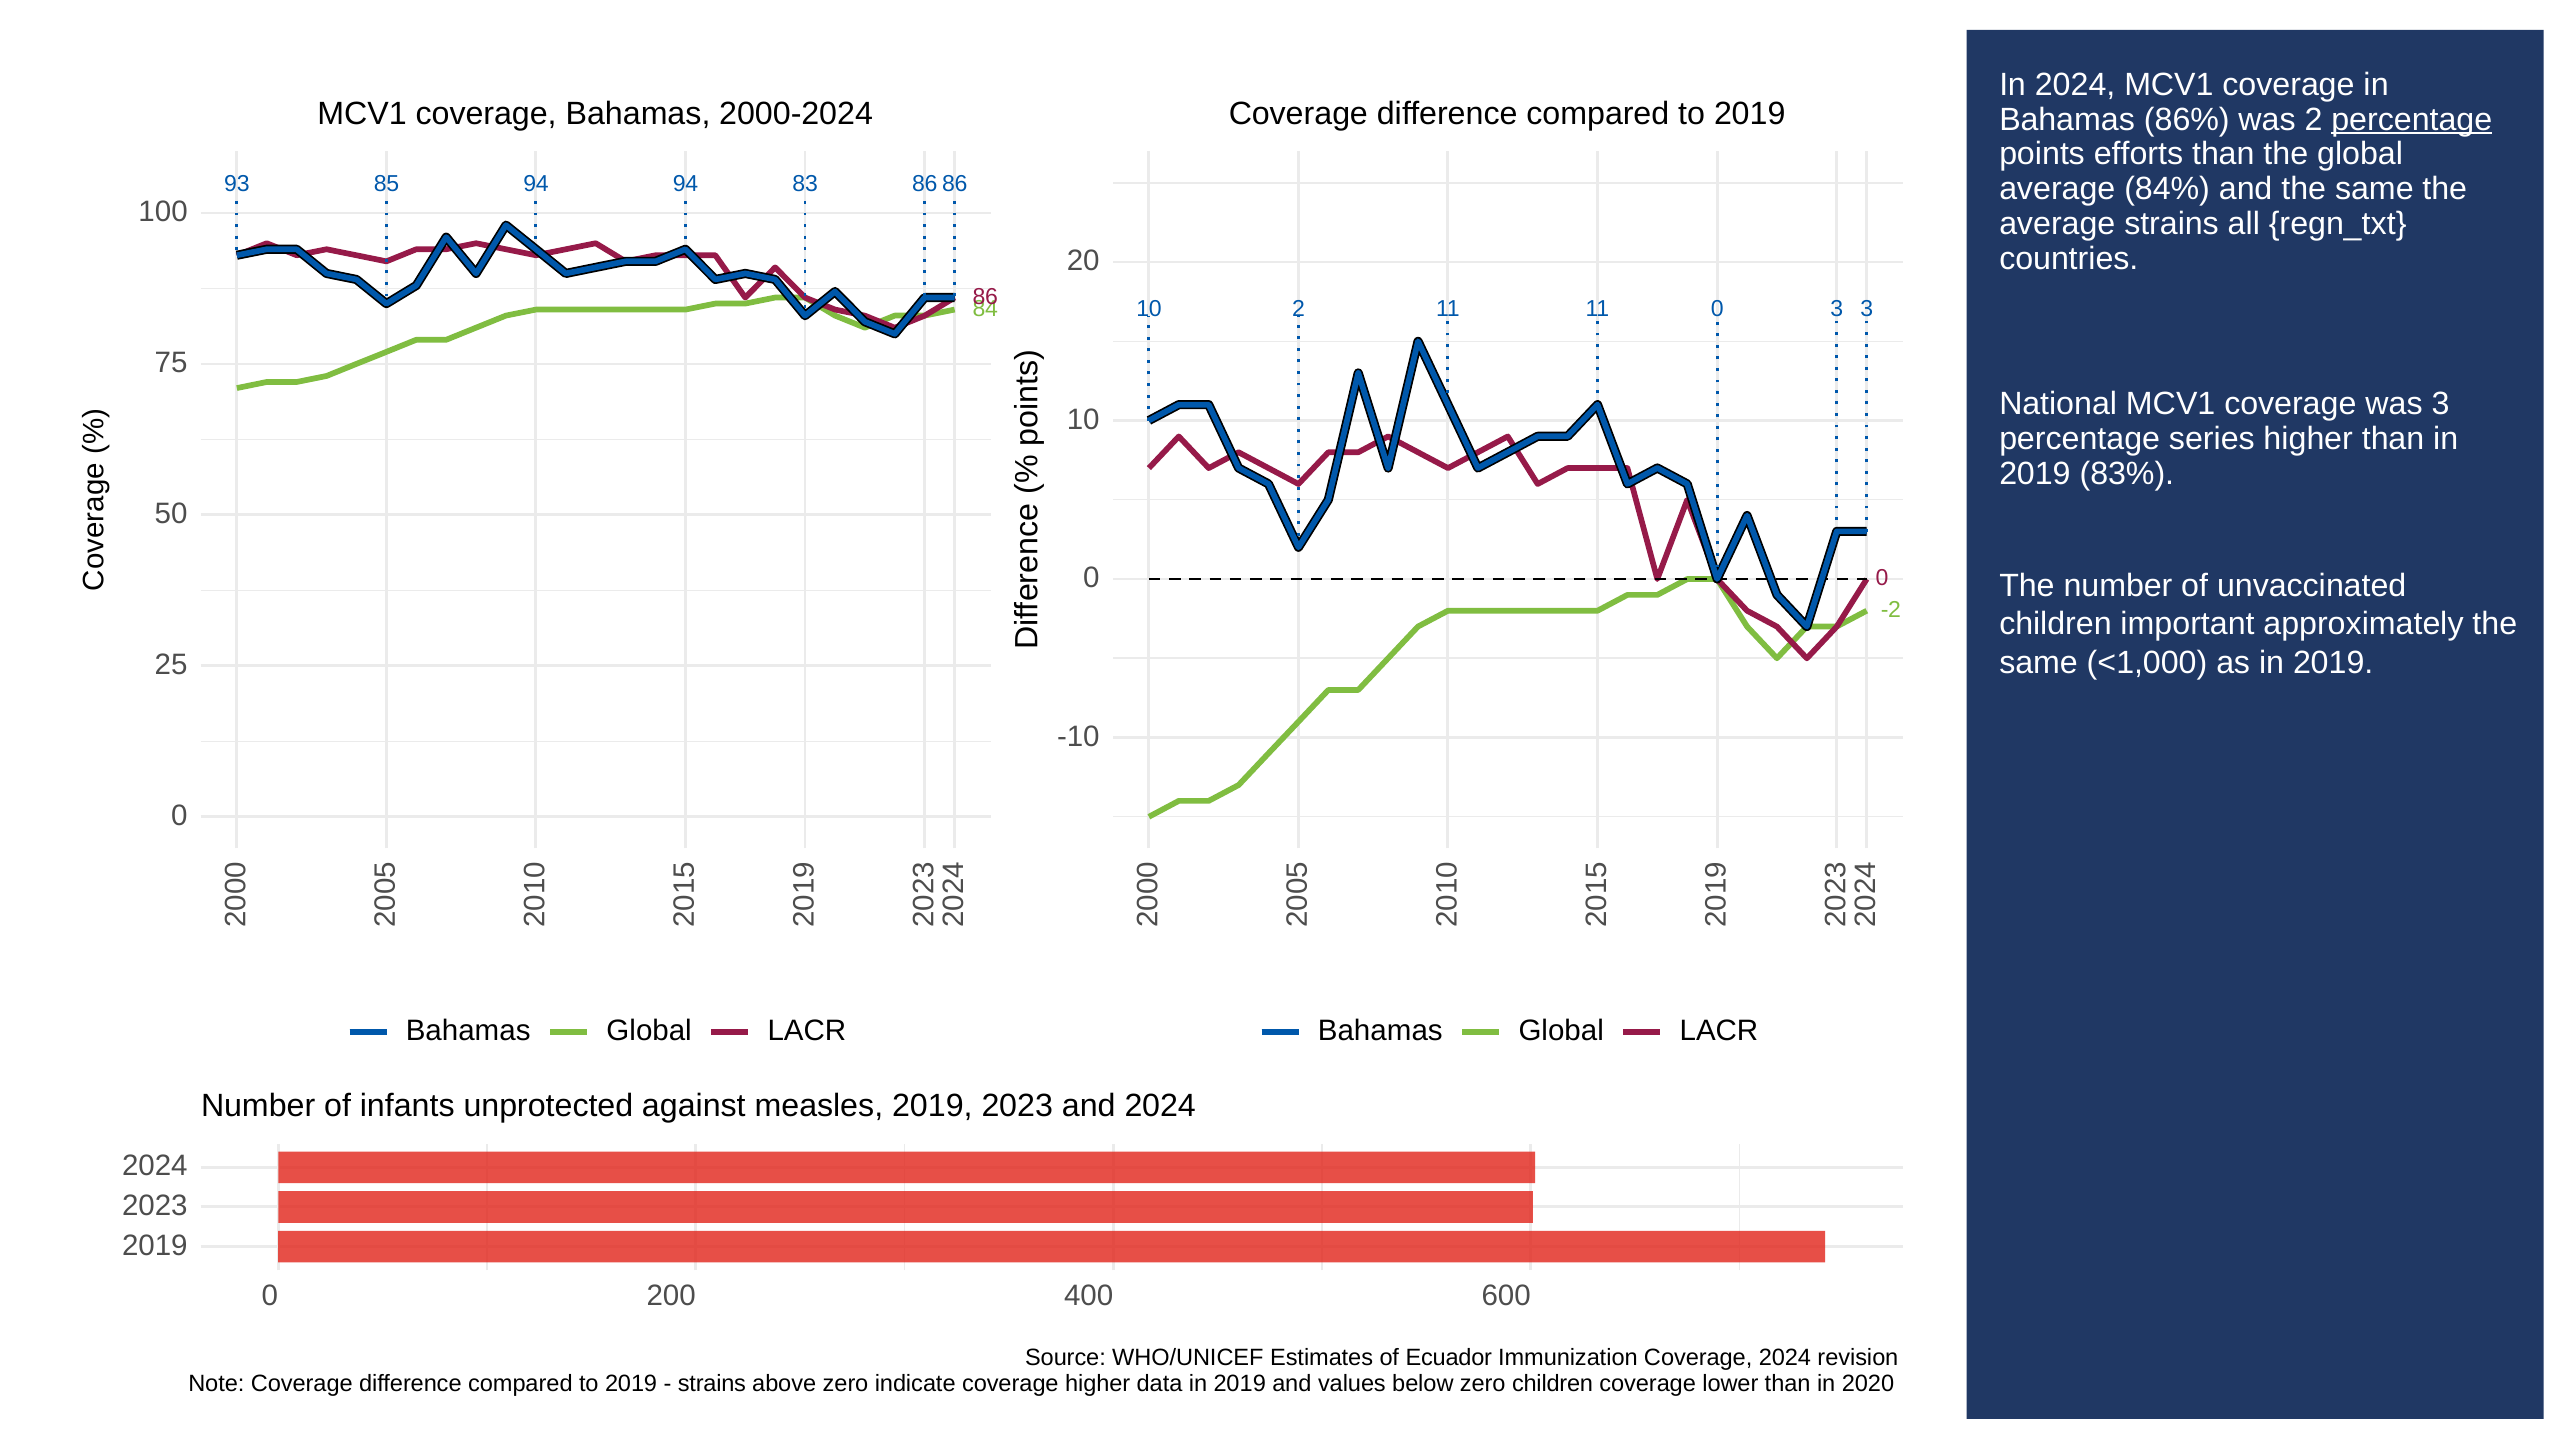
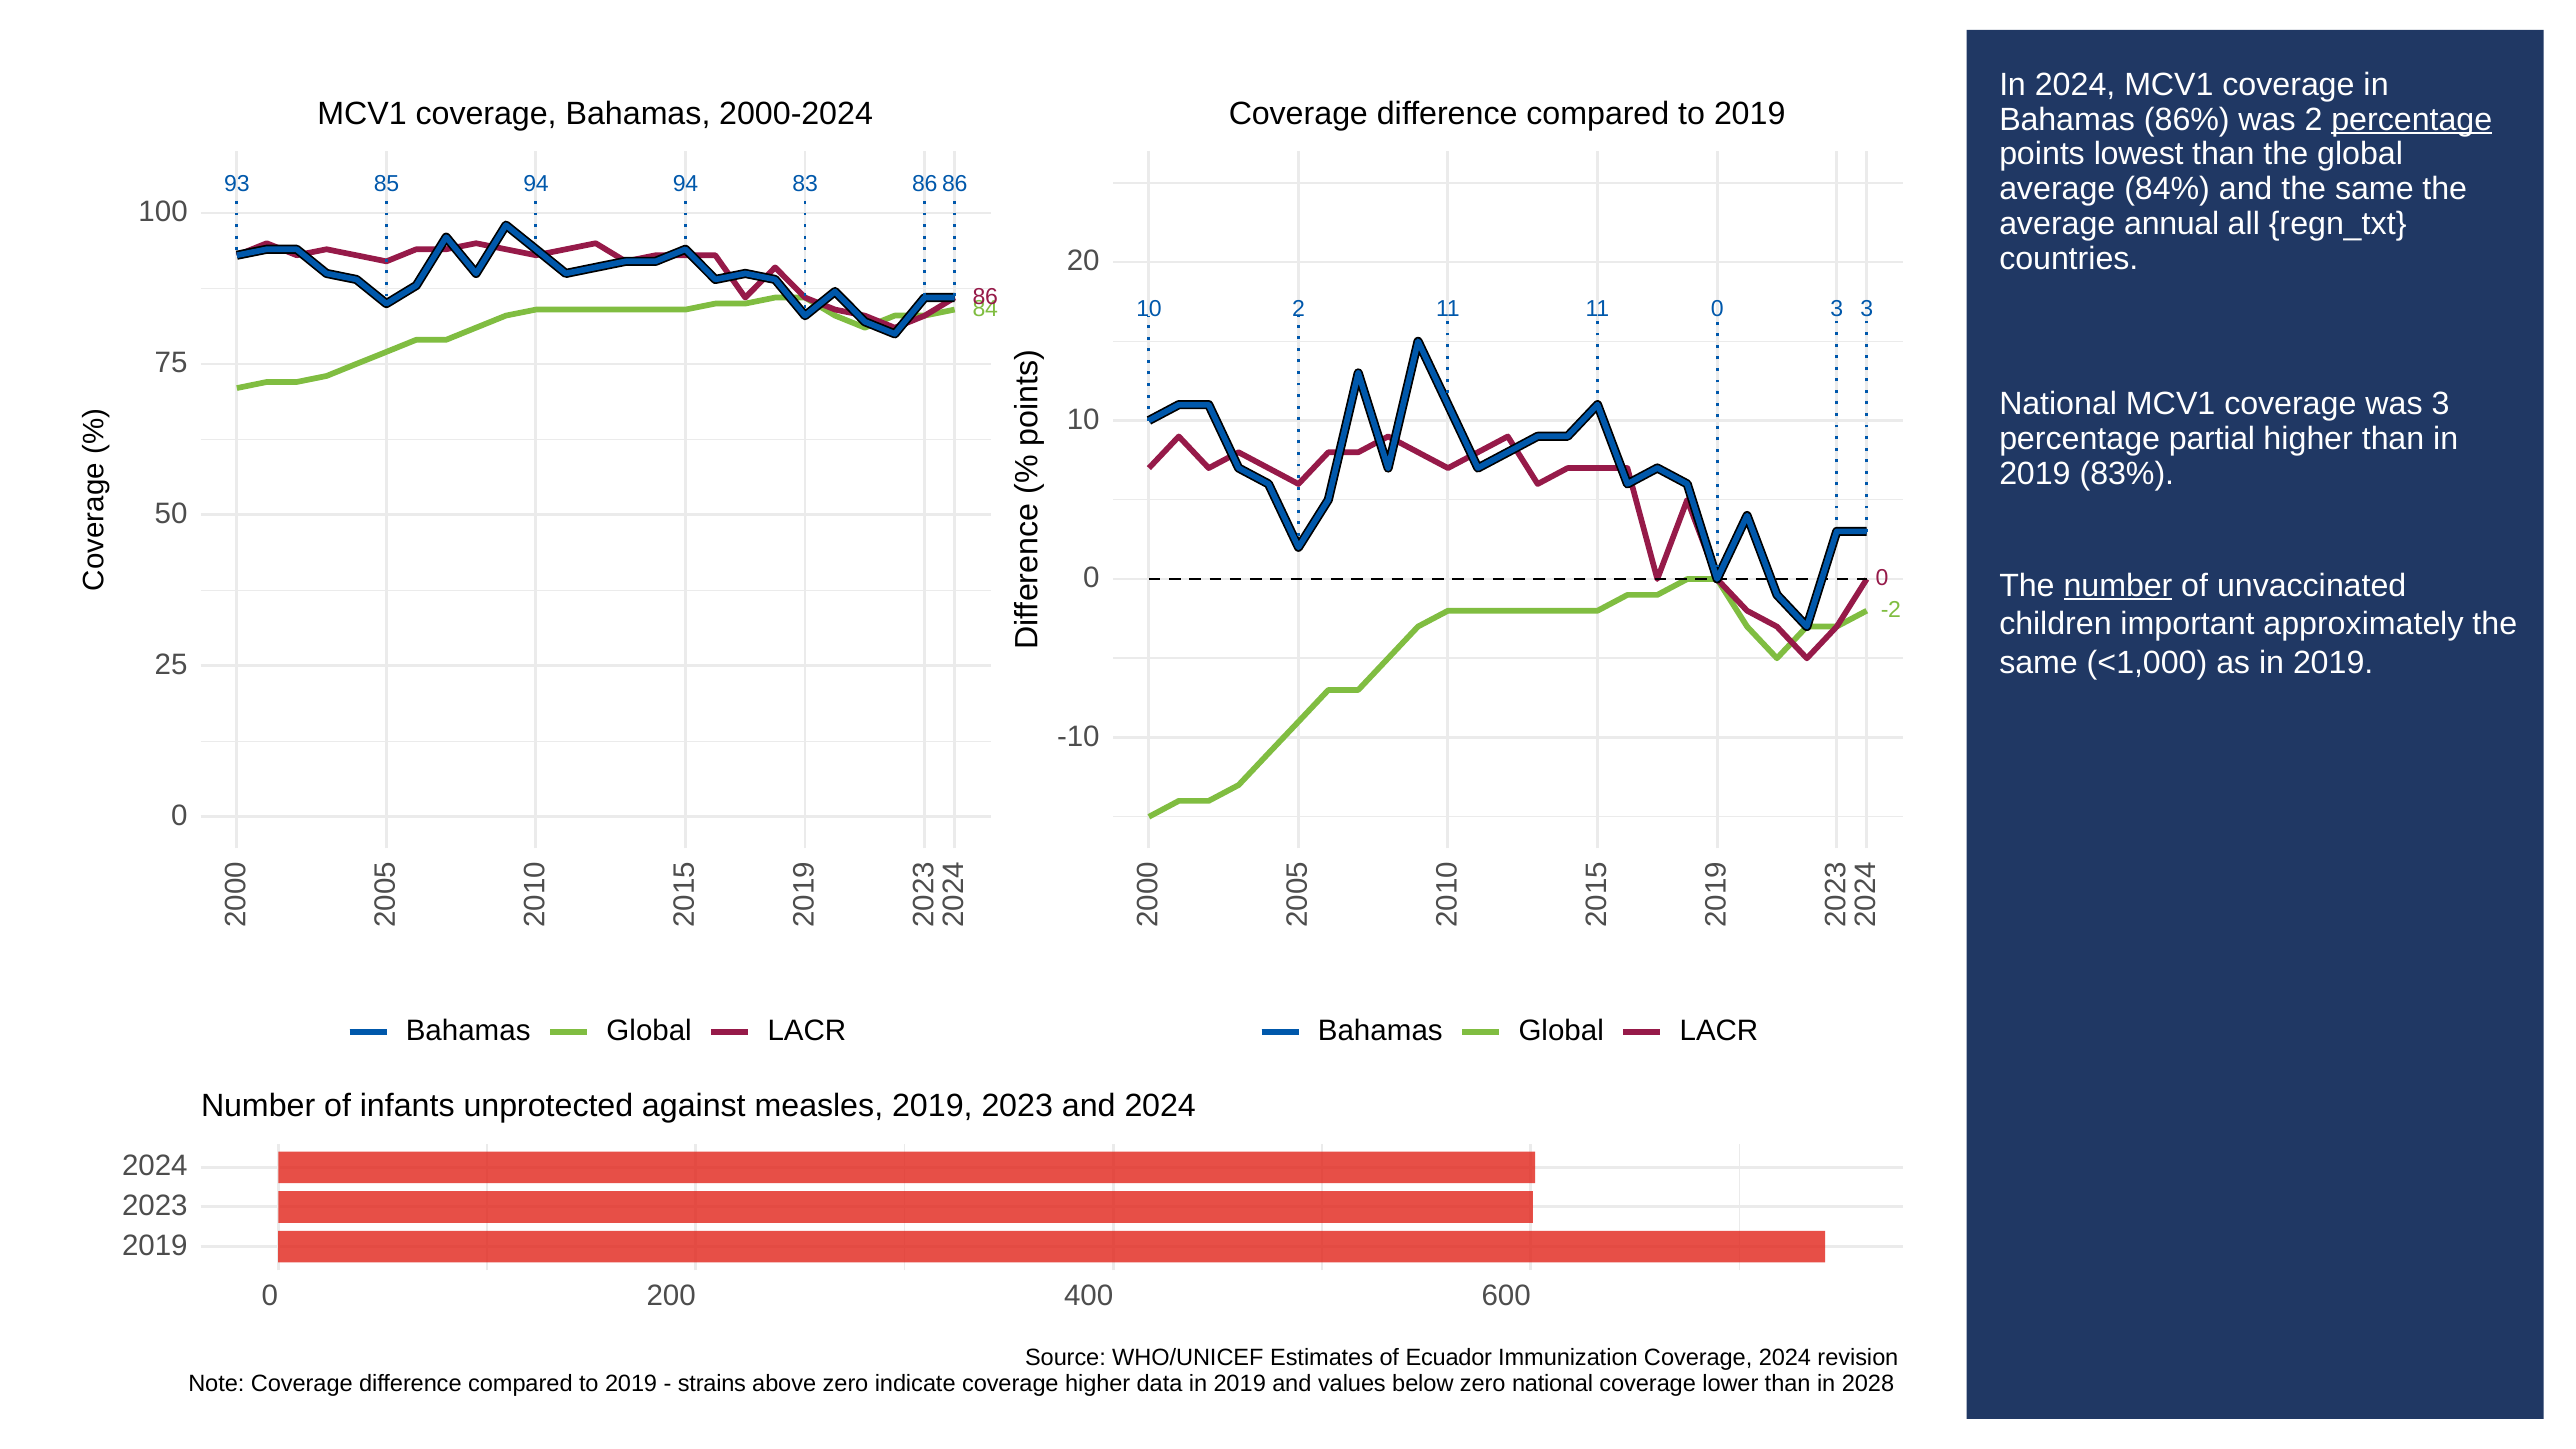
efforts: efforts -> lowest (2139, 154)
average strains: strains -> annual (2172, 224)
series: series -> partial (2212, 439)
number underline: none -> present (2118, 585)
zero children: children -> national (1553, 1383)
2020: 2020 -> 2028 (1868, 1383)
